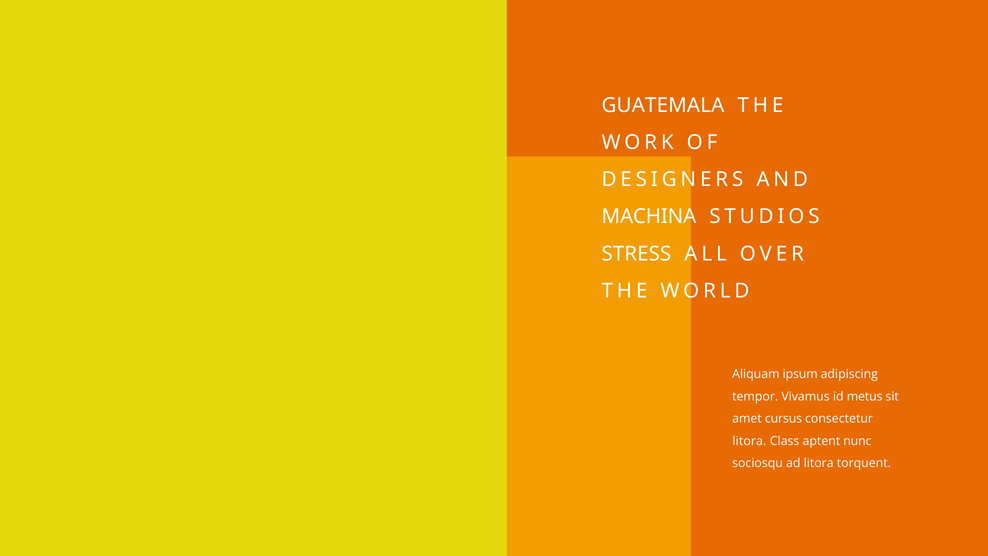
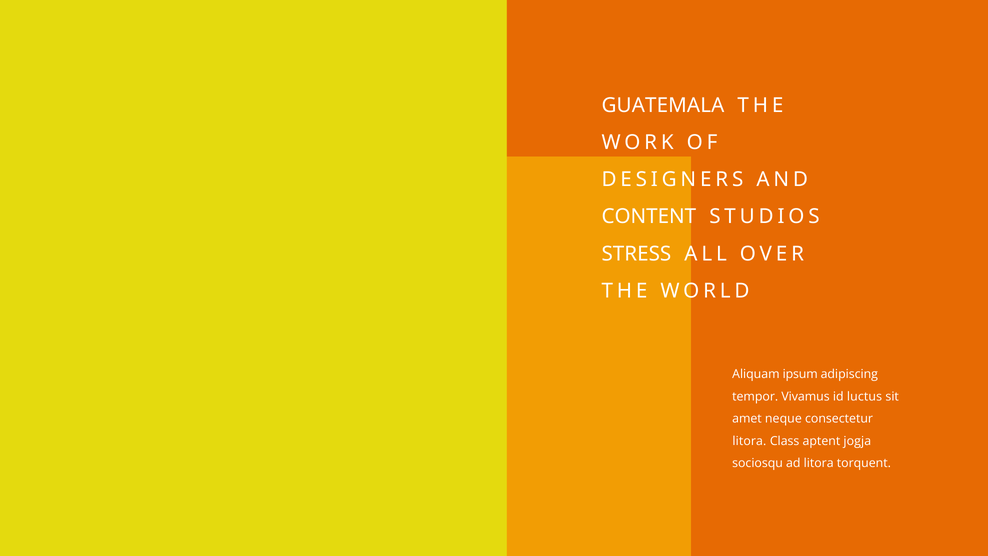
MACHINA: MACHINA -> CONTENT (649, 217)
metus: metus -> luctus (864, 396)
cursus: cursus -> neque (783, 419)
nunc: nunc -> jogja (857, 441)
